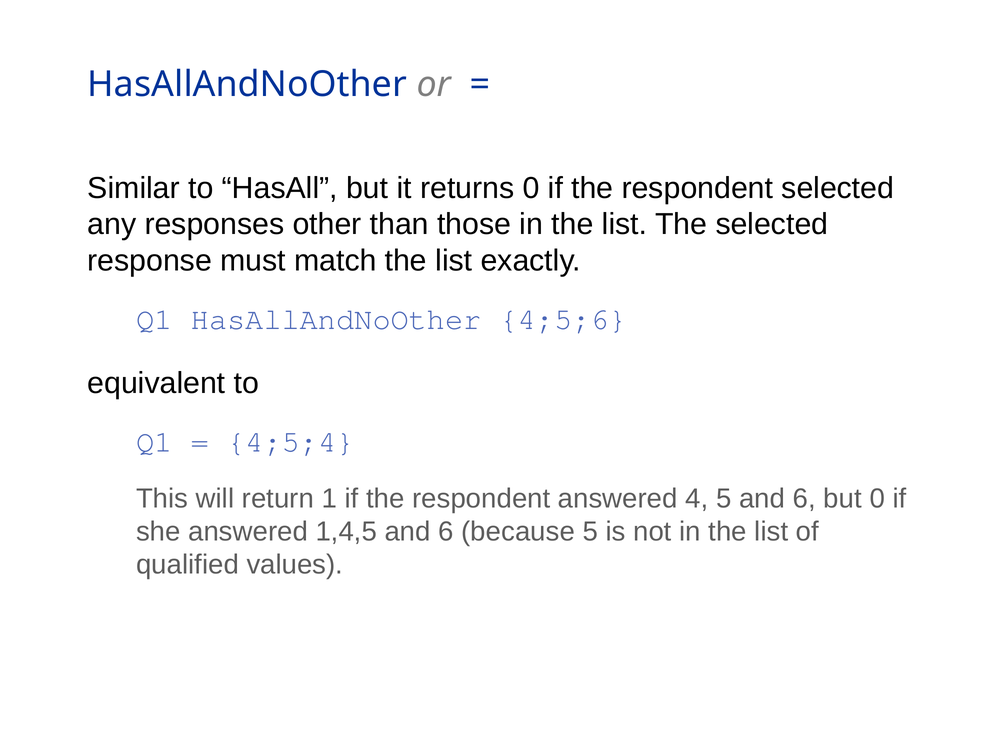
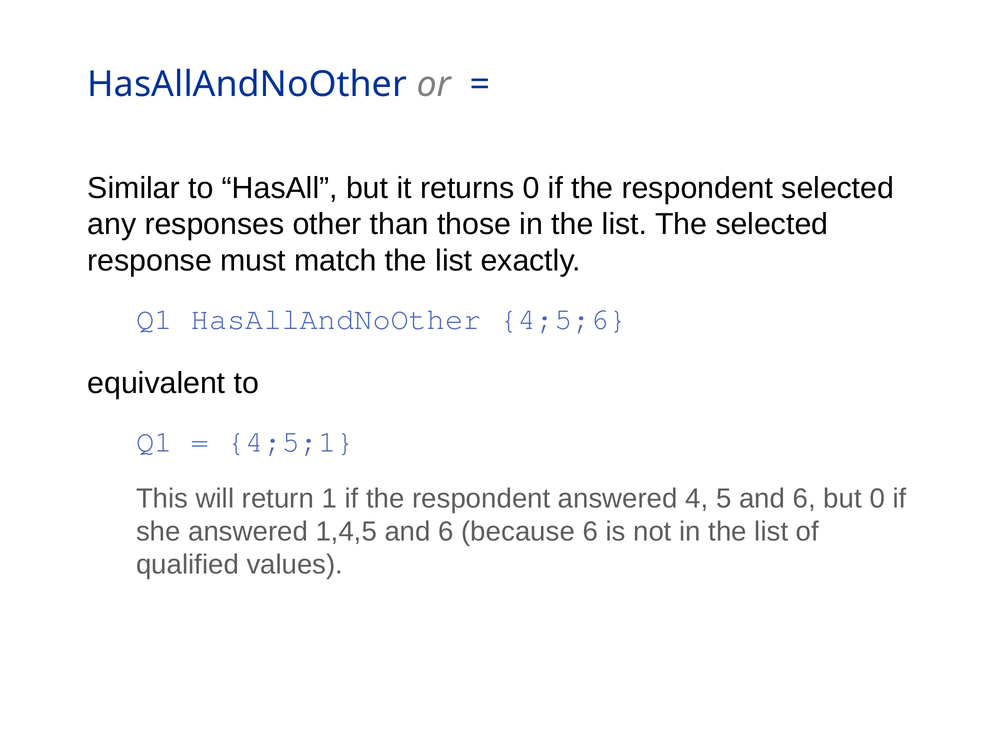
4;5;4: 4;5;4 -> 4;5;1 (291, 442)
because 5: 5 -> 6 (590, 531)
